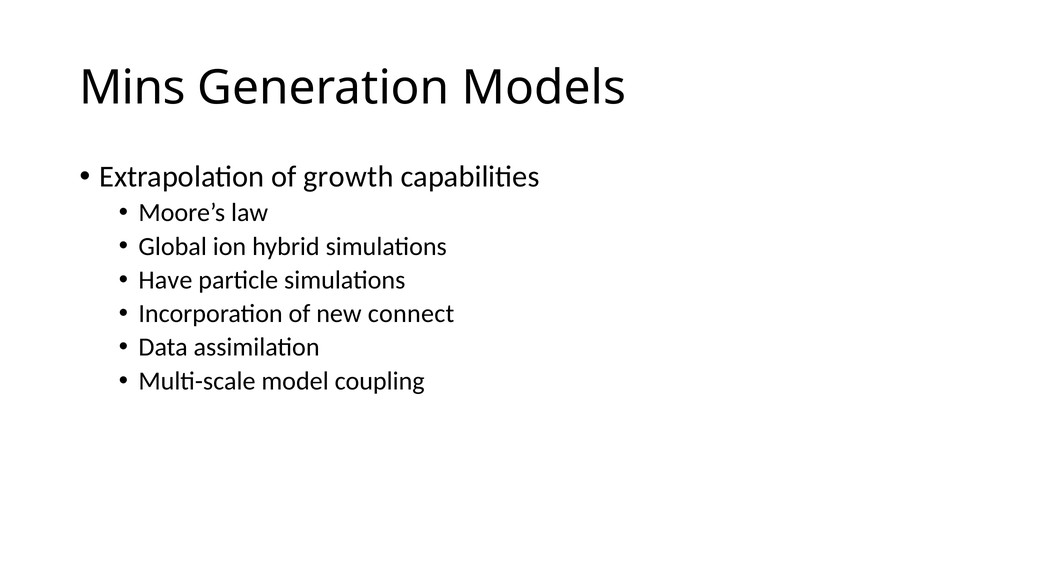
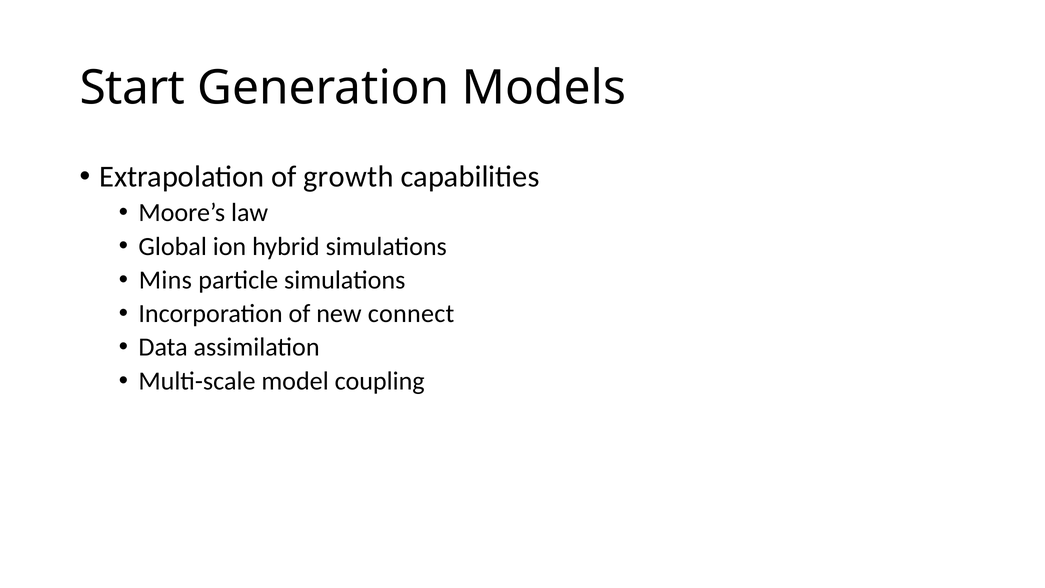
Mins: Mins -> Start (132, 88)
Have: Have -> Mins (165, 280)
